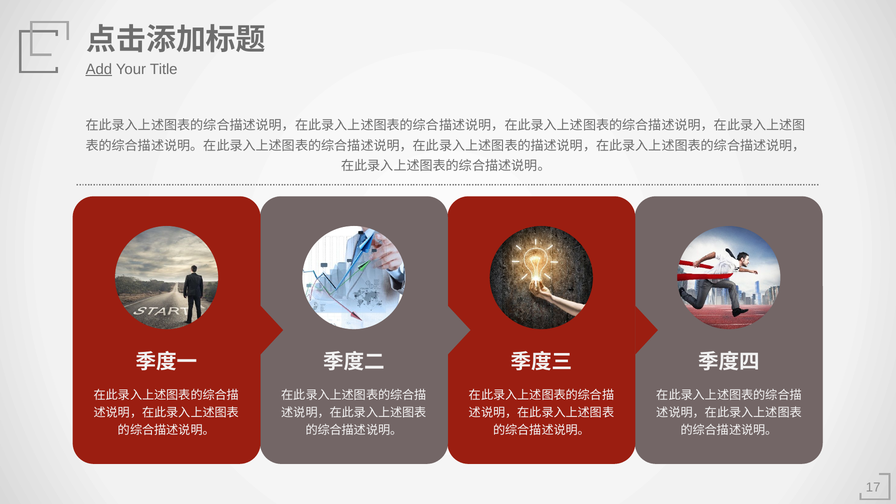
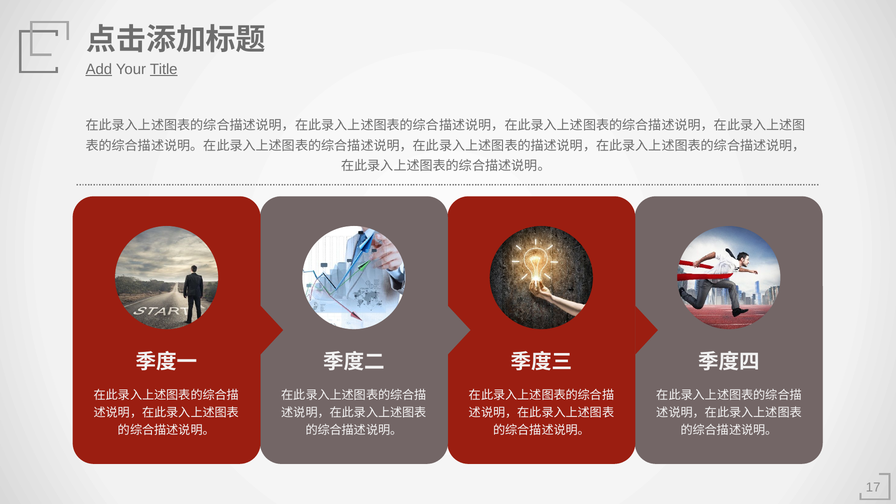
Title underline: none -> present (164, 69)
